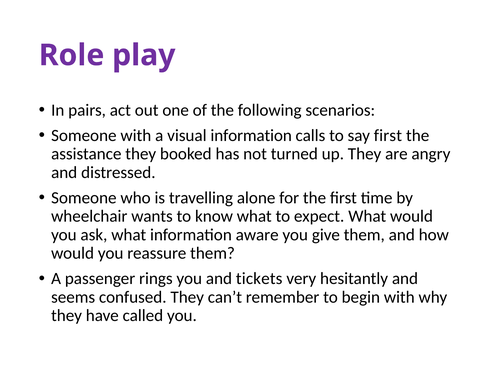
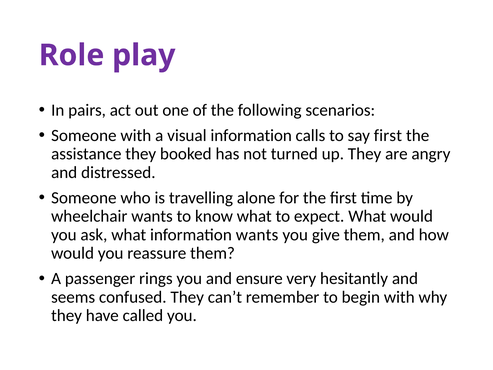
information aware: aware -> wants (257, 235)
tickets: tickets -> ensure (259, 278)
